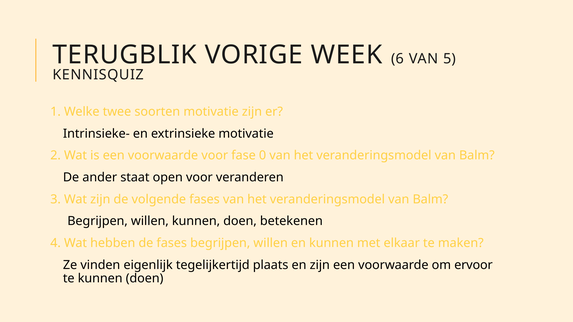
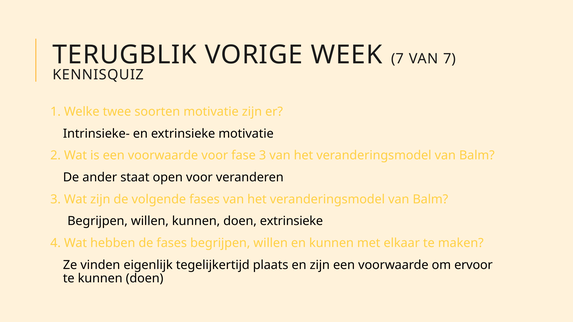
WEEK 6: 6 -> 7 (397, 59)
VAN 5: 5 -> 7 (449, 59)
fase 0: 0 -> 3 (263, 156)
doen betekenen: betekenen -> extrinsieke (291, 221)
